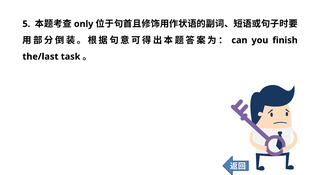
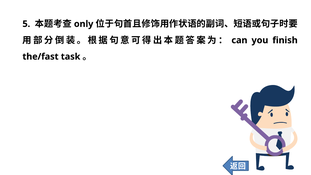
the/last: the/last -> the/fast (41, 57)
